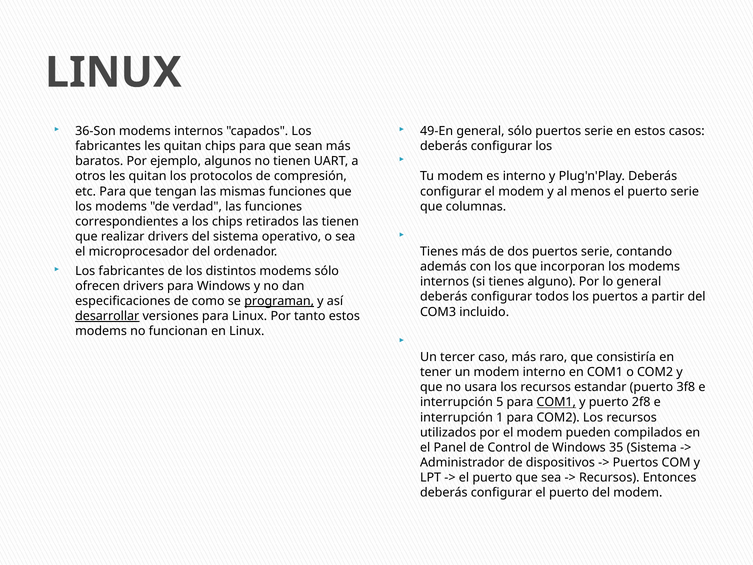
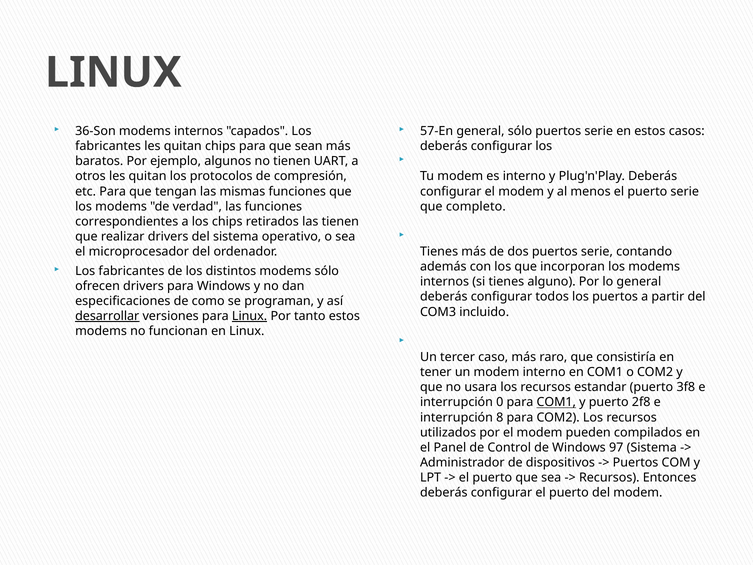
49-En: 49-En -> 57-En (437, 131)
columnas: columnas -> completo (476, 206)
programan underline: present -> none (279, 301)
Linux underline: none -> present (250, 316)
5: 5 -> 0 (500, 402)
1: 1 -> 8 (500, 417)
35: 35 -> 97 (616, 447)
